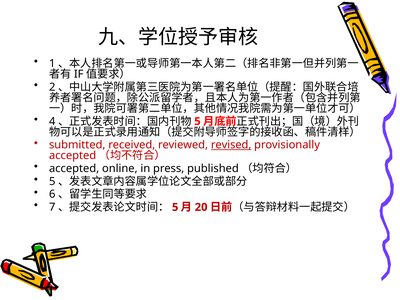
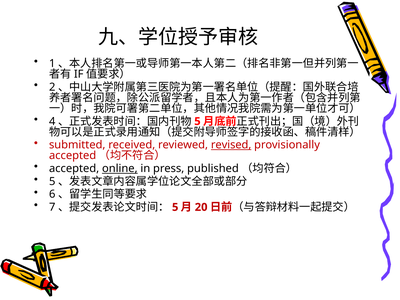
online underline: none -> present (120, 169)
